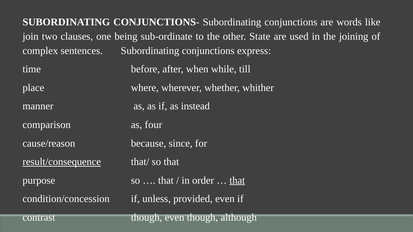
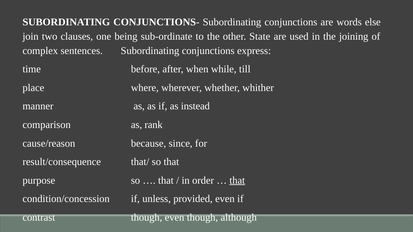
like: like -> else (373, 22)
four: four -> rank (154, 125)
result/consequence underline: present -> none (62, 162)
